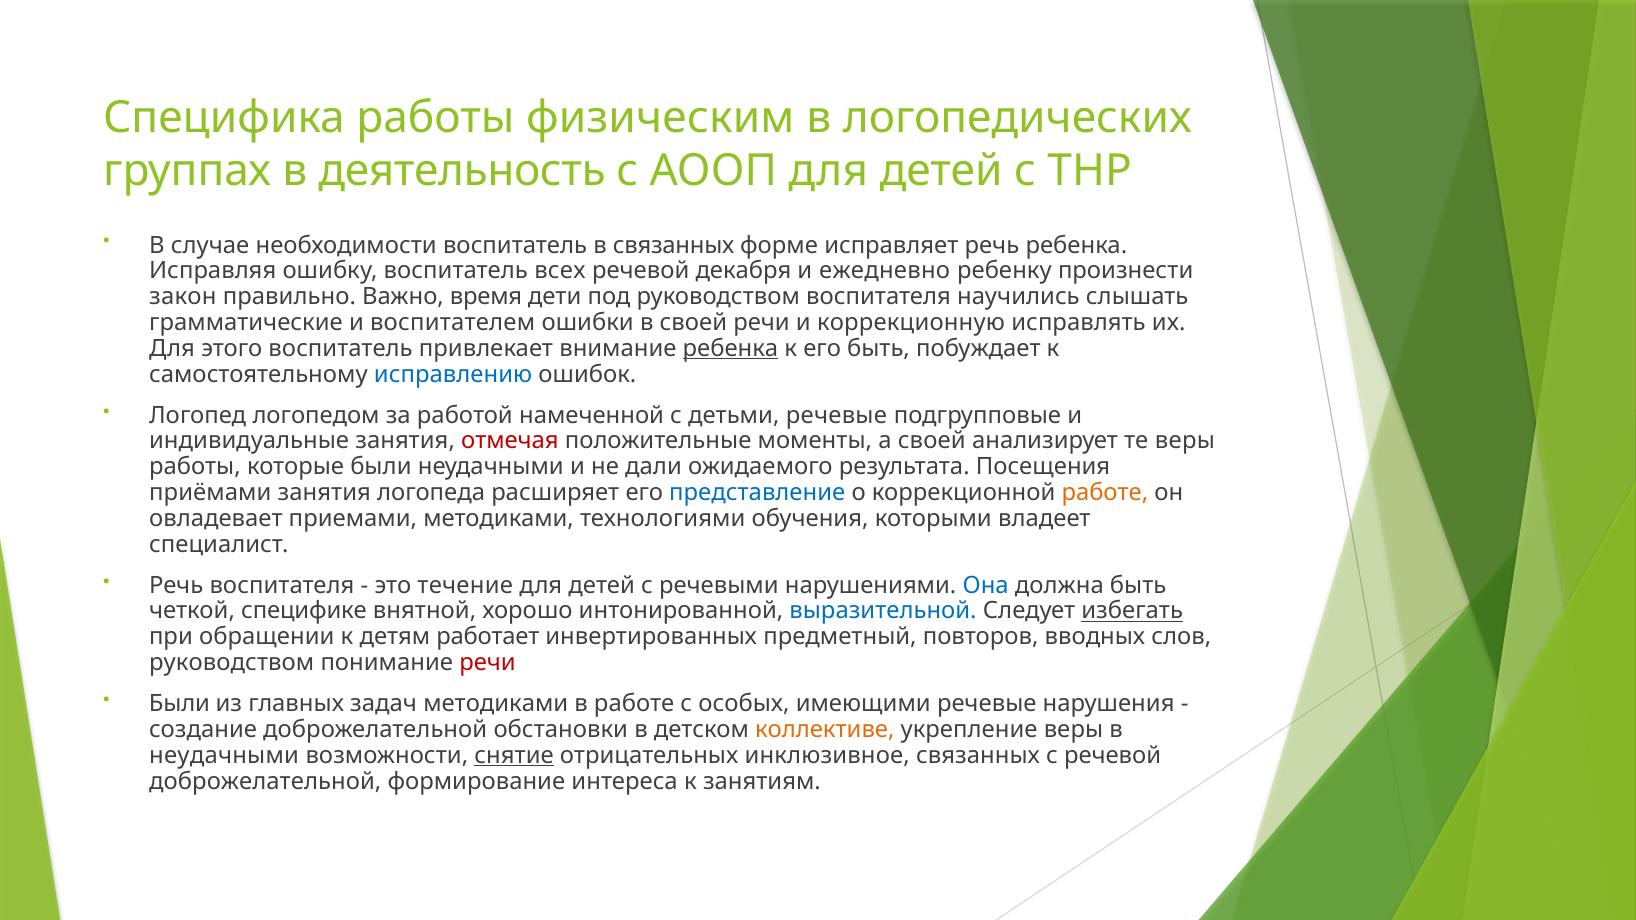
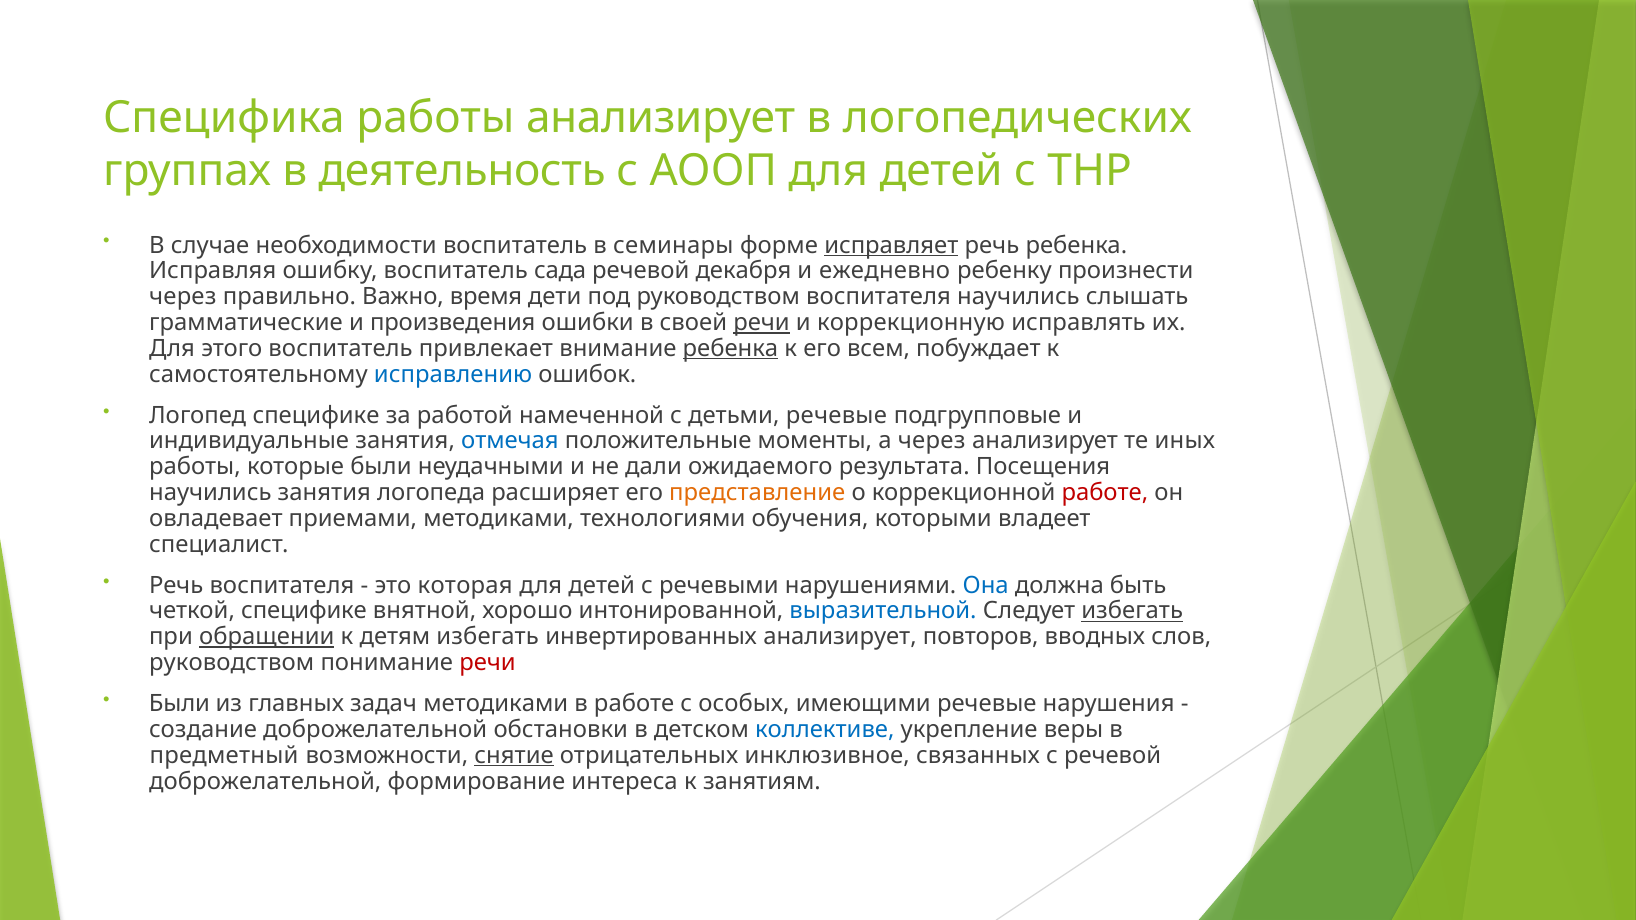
работы физическим: физическим -> анализирует (661, 118)
в связанных: связанных -> семинары (673, 245)
исправляет underline: none -> present (891, 245)
всех: всех -> сада (560, 271)
закон: закон -> через (183, 297)
воспитателем: воспитателем -> произведения (453, 323)
речи underline: none -> present (762, 323)
его быть: быть -> всем (879, 348)
Логопед логопедом: логопедом -> специфике (316, 415)
отмечая colour: red -> blue (510, 441)
а своей: своей -> через (932, 441)
те веры: веры -> иных (1185, 441)
приёмами: приёмами -> научились (210, 493)
представление colour: blue -> orange (757, 493)
работе colour: orange -> red (1105, 493)
течение: течение -> которая (465, 585)
обращении underline: none -> present (267, 637)
детям работает: работает -> избегать (488, 637)
инвертированных предметный: предметный -> анализирует (840, 637)
коллективе colour: orange -> blue (825, 730)
неудачными: неудачными -> предметный (224, 756)
